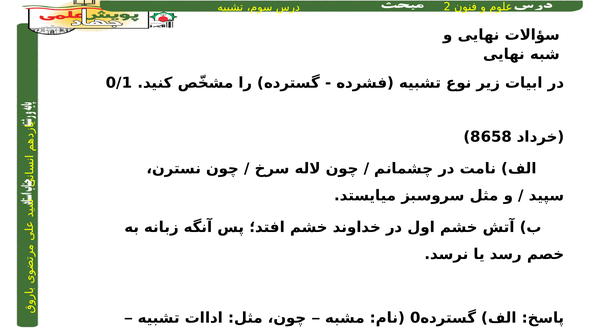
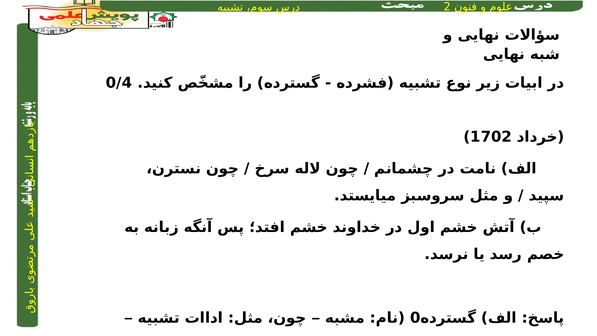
0/1: 0/1 -> 0/4 (119, 83)
8658: 8658 -> 1702 (491, 137)
